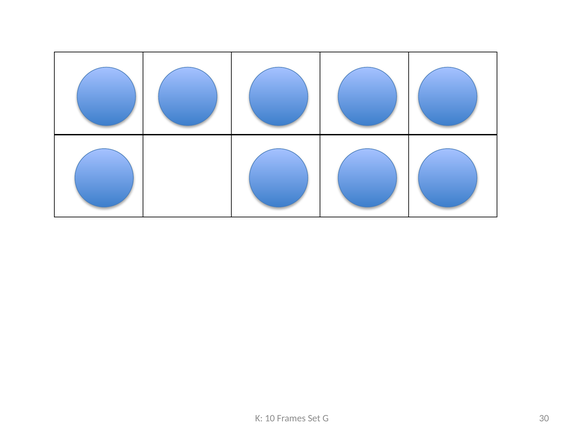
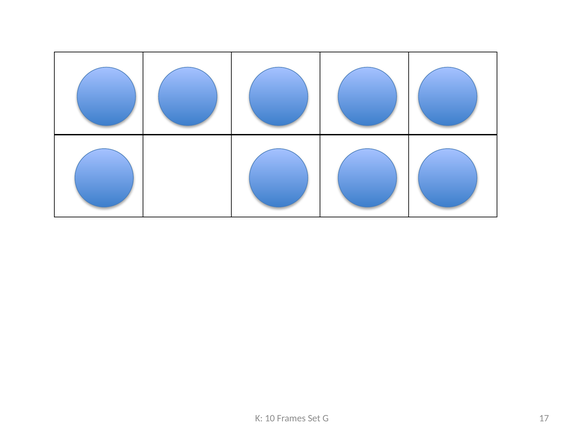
30: 30 -> 17 (544, 418)
